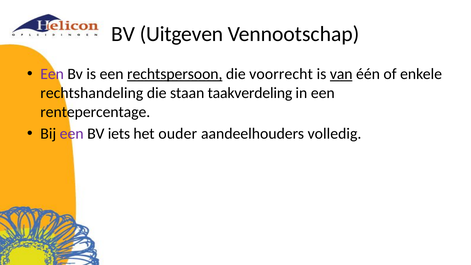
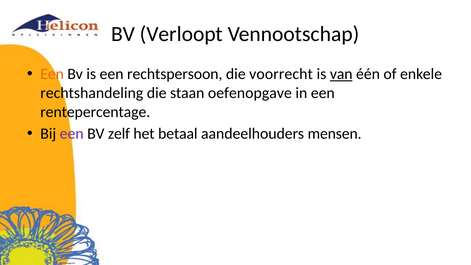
Uitgeven: Uitgeven -> Verloopt (181, 34)
Een colour: purple -> orange (52, 74)
rechtspersoon underline: present -> none (175, 74)
taakverdeling: taakverdeling -> oefenopgave (250, 93)
iets: iets -> zelf (119, 134)
ouder: ouder -> betaal (178, 134)
volledig: volledig -> mensen (335, 134)
